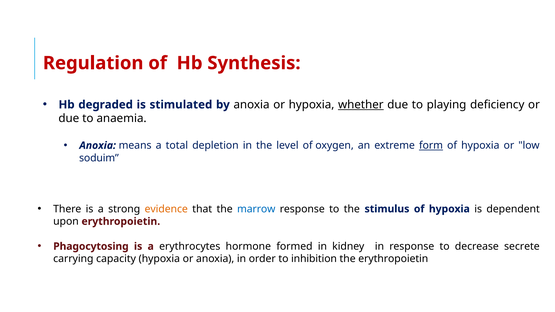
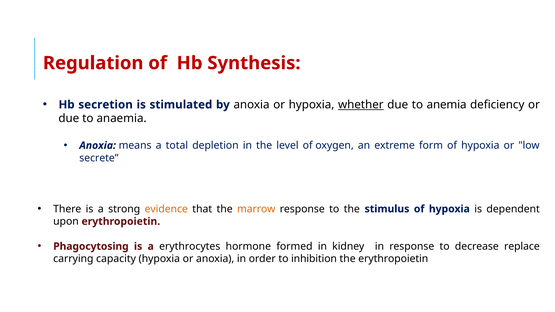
degraded: degraded -> secretion (106, 105)
playing: playing -> anemia (447, 105)
form underline: present -> none (431, 146)
soduim: soduim -> secrete (99, 158)
marrow colour: blue -> orange (256, 209)
secrete: secrete -> replace (522, 247)
